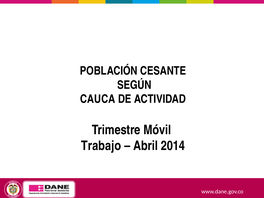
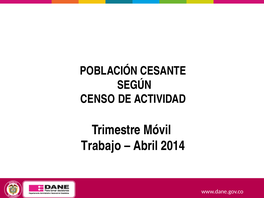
CAUCA: CAUCA -> CENSO (98, 99)
